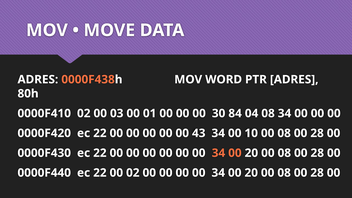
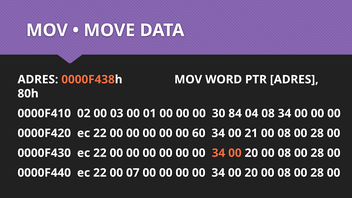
43: 43 -> 60 (199, 133)
10: 10 -> 21 (251, 133)
00 02: 02 -> 07 (133, 173)
